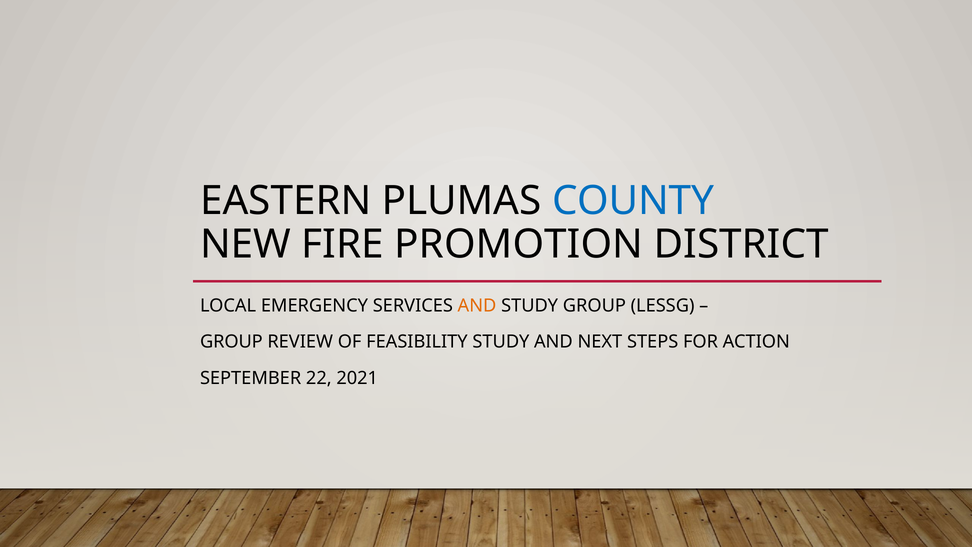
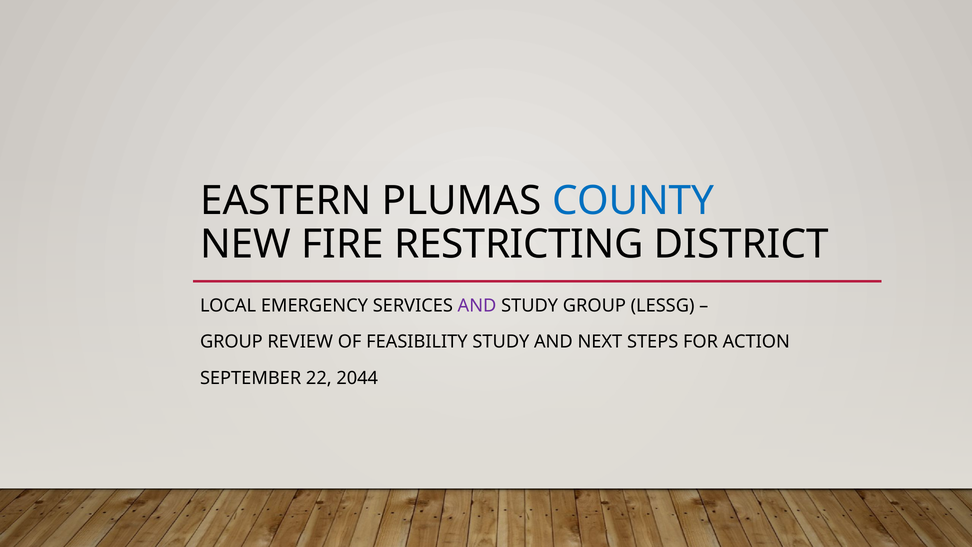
PROMOTION: PROMOTION -> RESTRICTING (519, 244)
AND colour: orange -> purple (477, 305)
2021: 2021 -> 2044 (357, 378)
